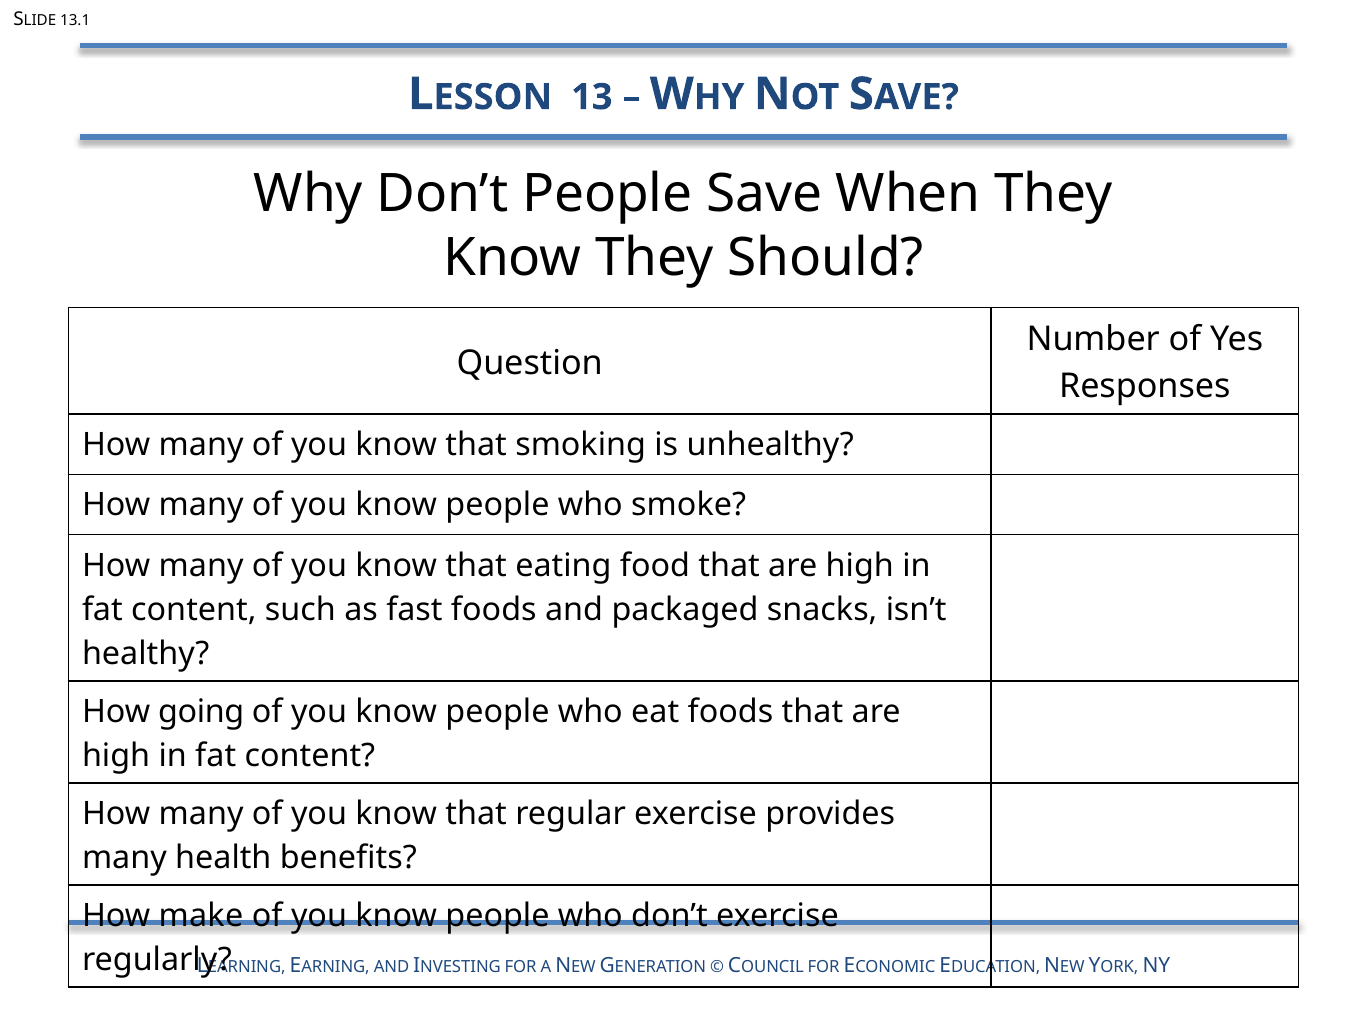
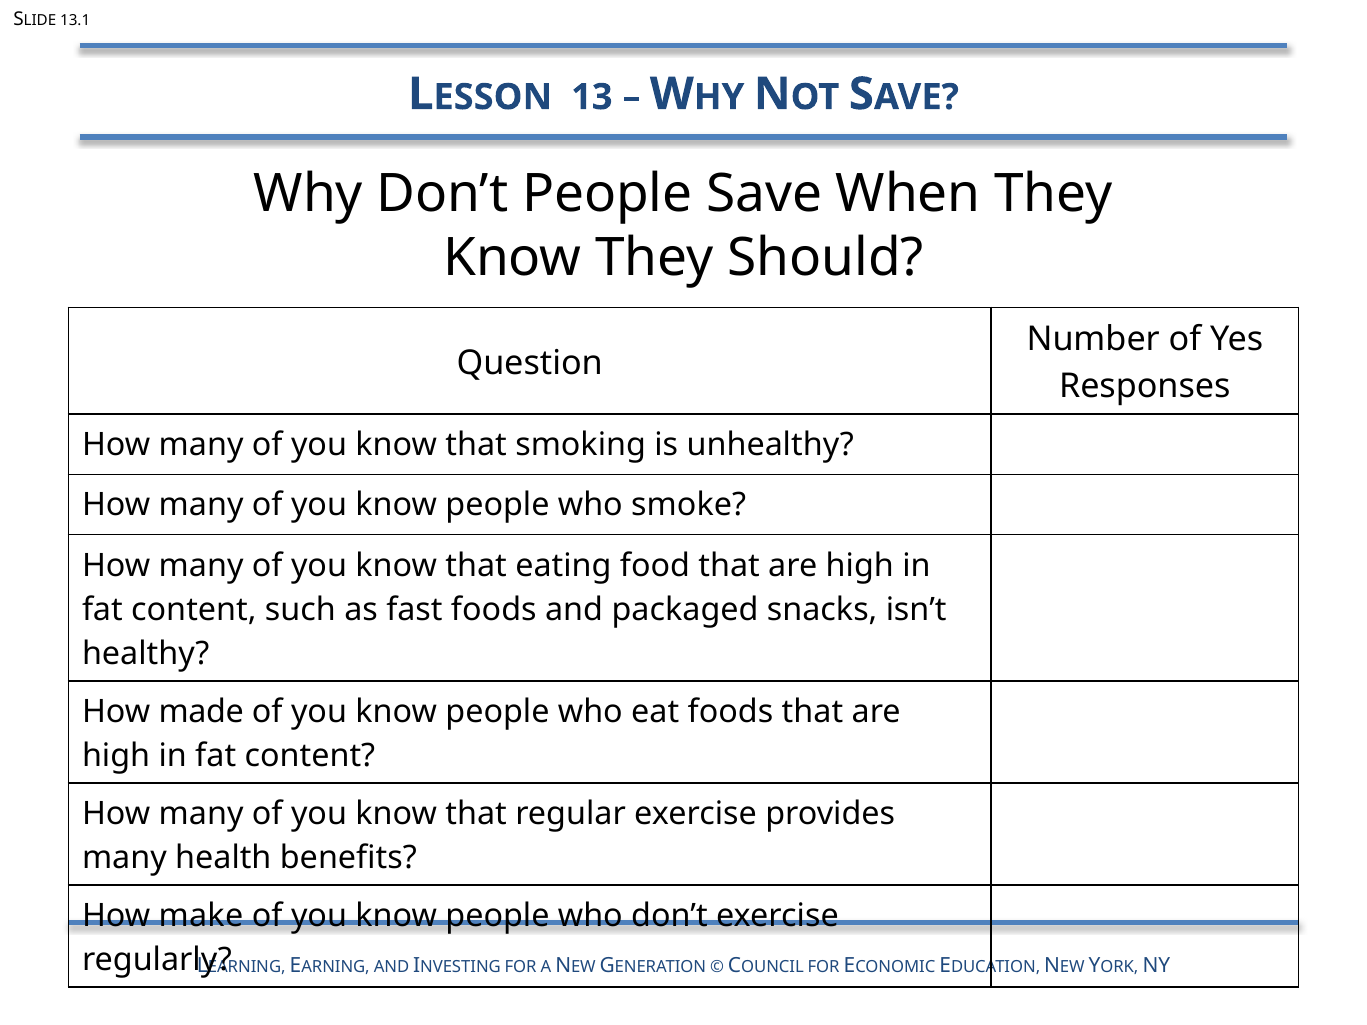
going: going -> made (201, 712)
